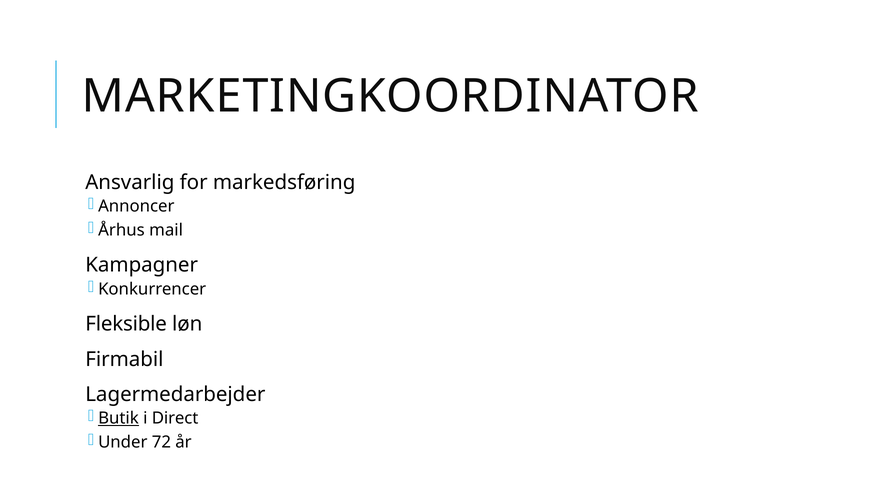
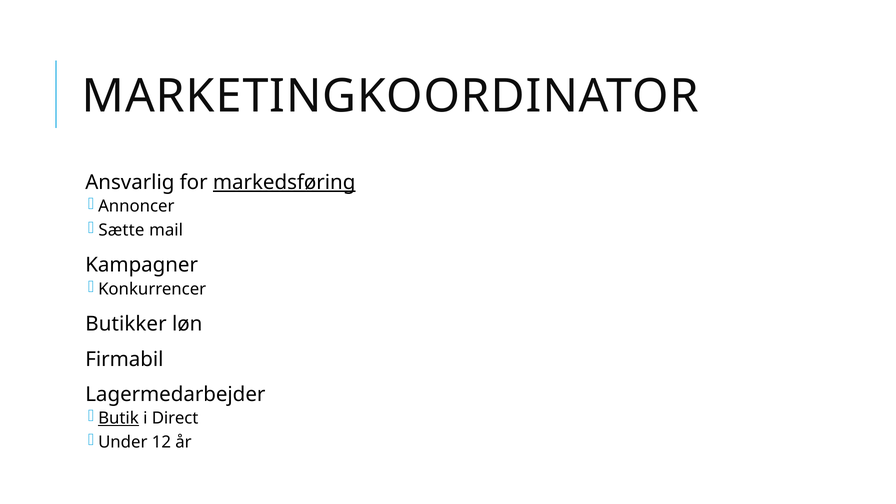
markedsføring underline: none -> present (284, 182)
Århus: Århus -> Sætte (121, 230)
Fleksible: Fleksible -> Butikker (126, 324)
72: 72 -> 12 (161, 442)
